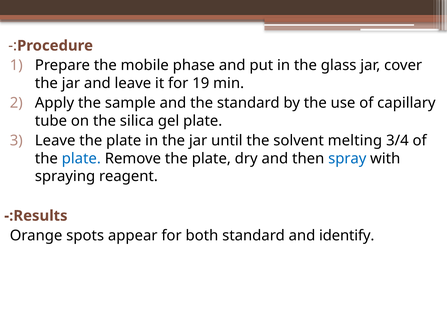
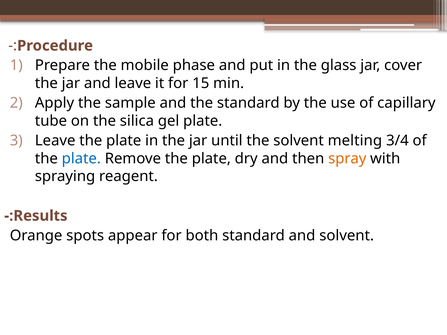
19: 19 -> 15 (201, 83)
spray colour: blue -> orange (347, 159)
and identify: identify -> solvent (347, 236)
